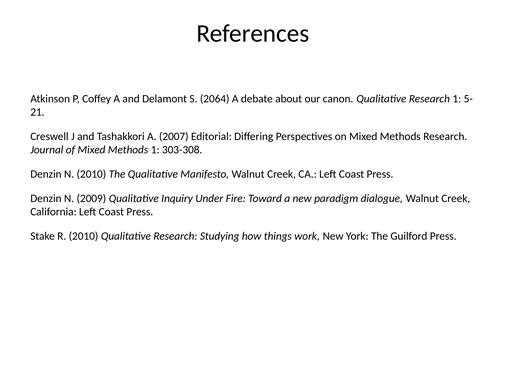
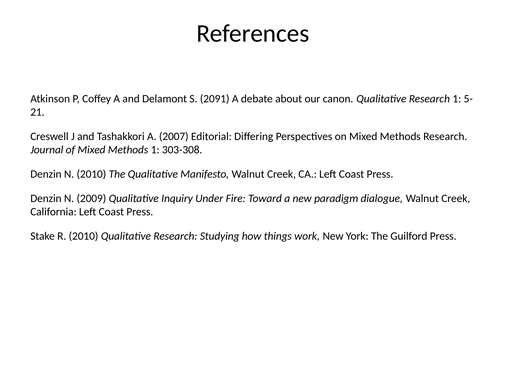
2064: 2064 -> 2091 (215, 99)
